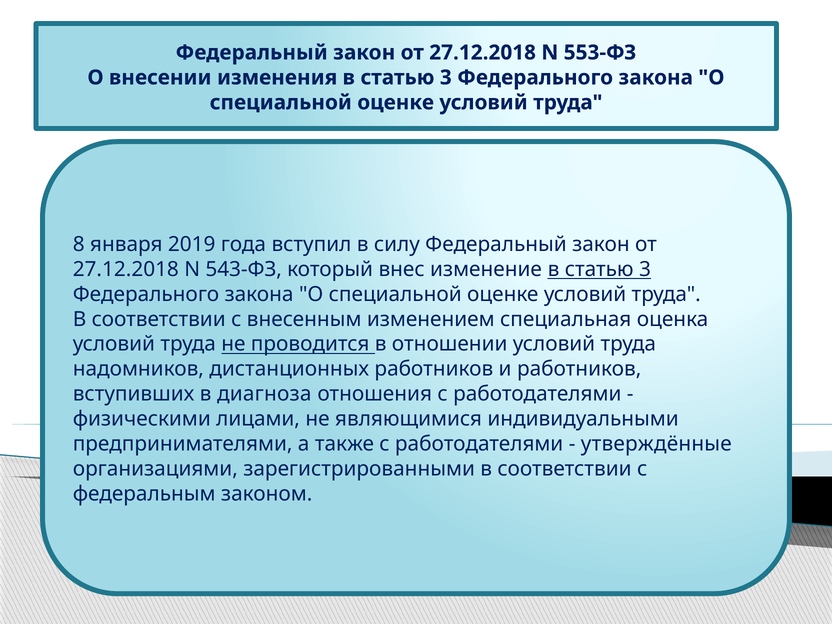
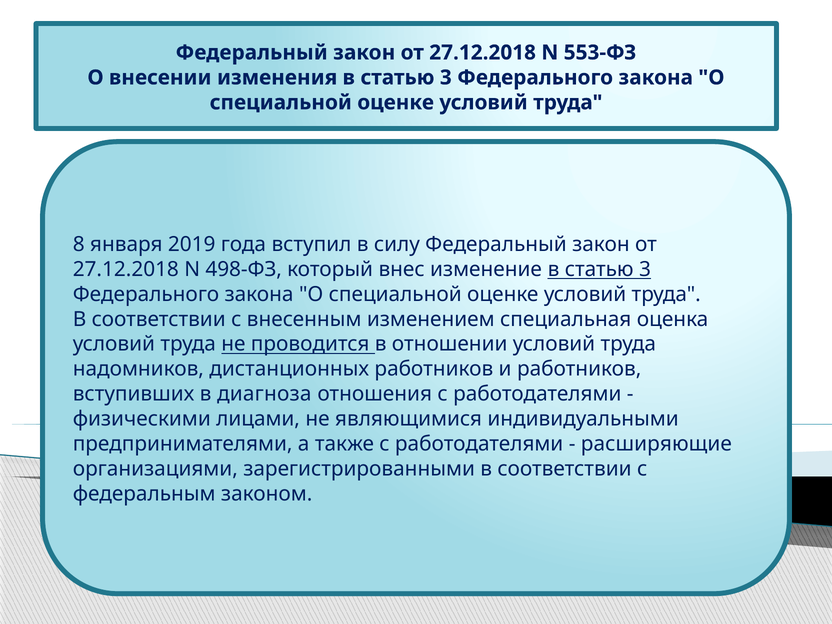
543-ФЗ: 543-ФЗ -> 498-ФЗ (244, 269)
утверждённые: утверждённые -> расширяющие (656, 444)
